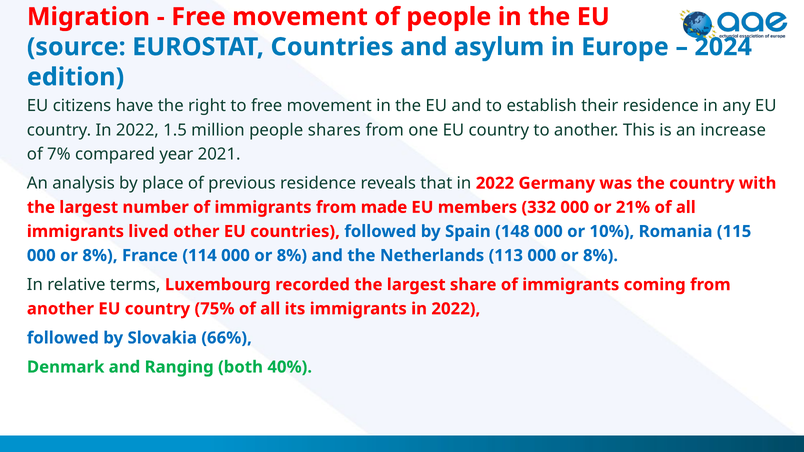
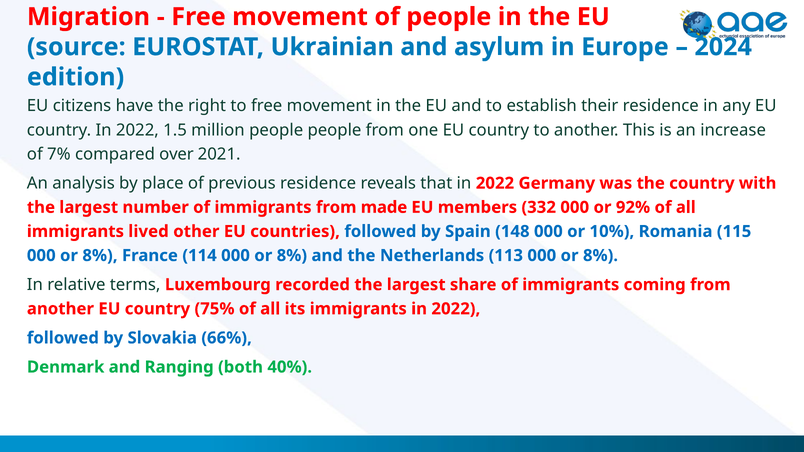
EUROSTAT Countries: Countries -> Ukrainian (332, 47)
people shares: shares -> people (334, 130)
year: year -> over (176, 154)
21%: 21% -> 92% (633, 207)
